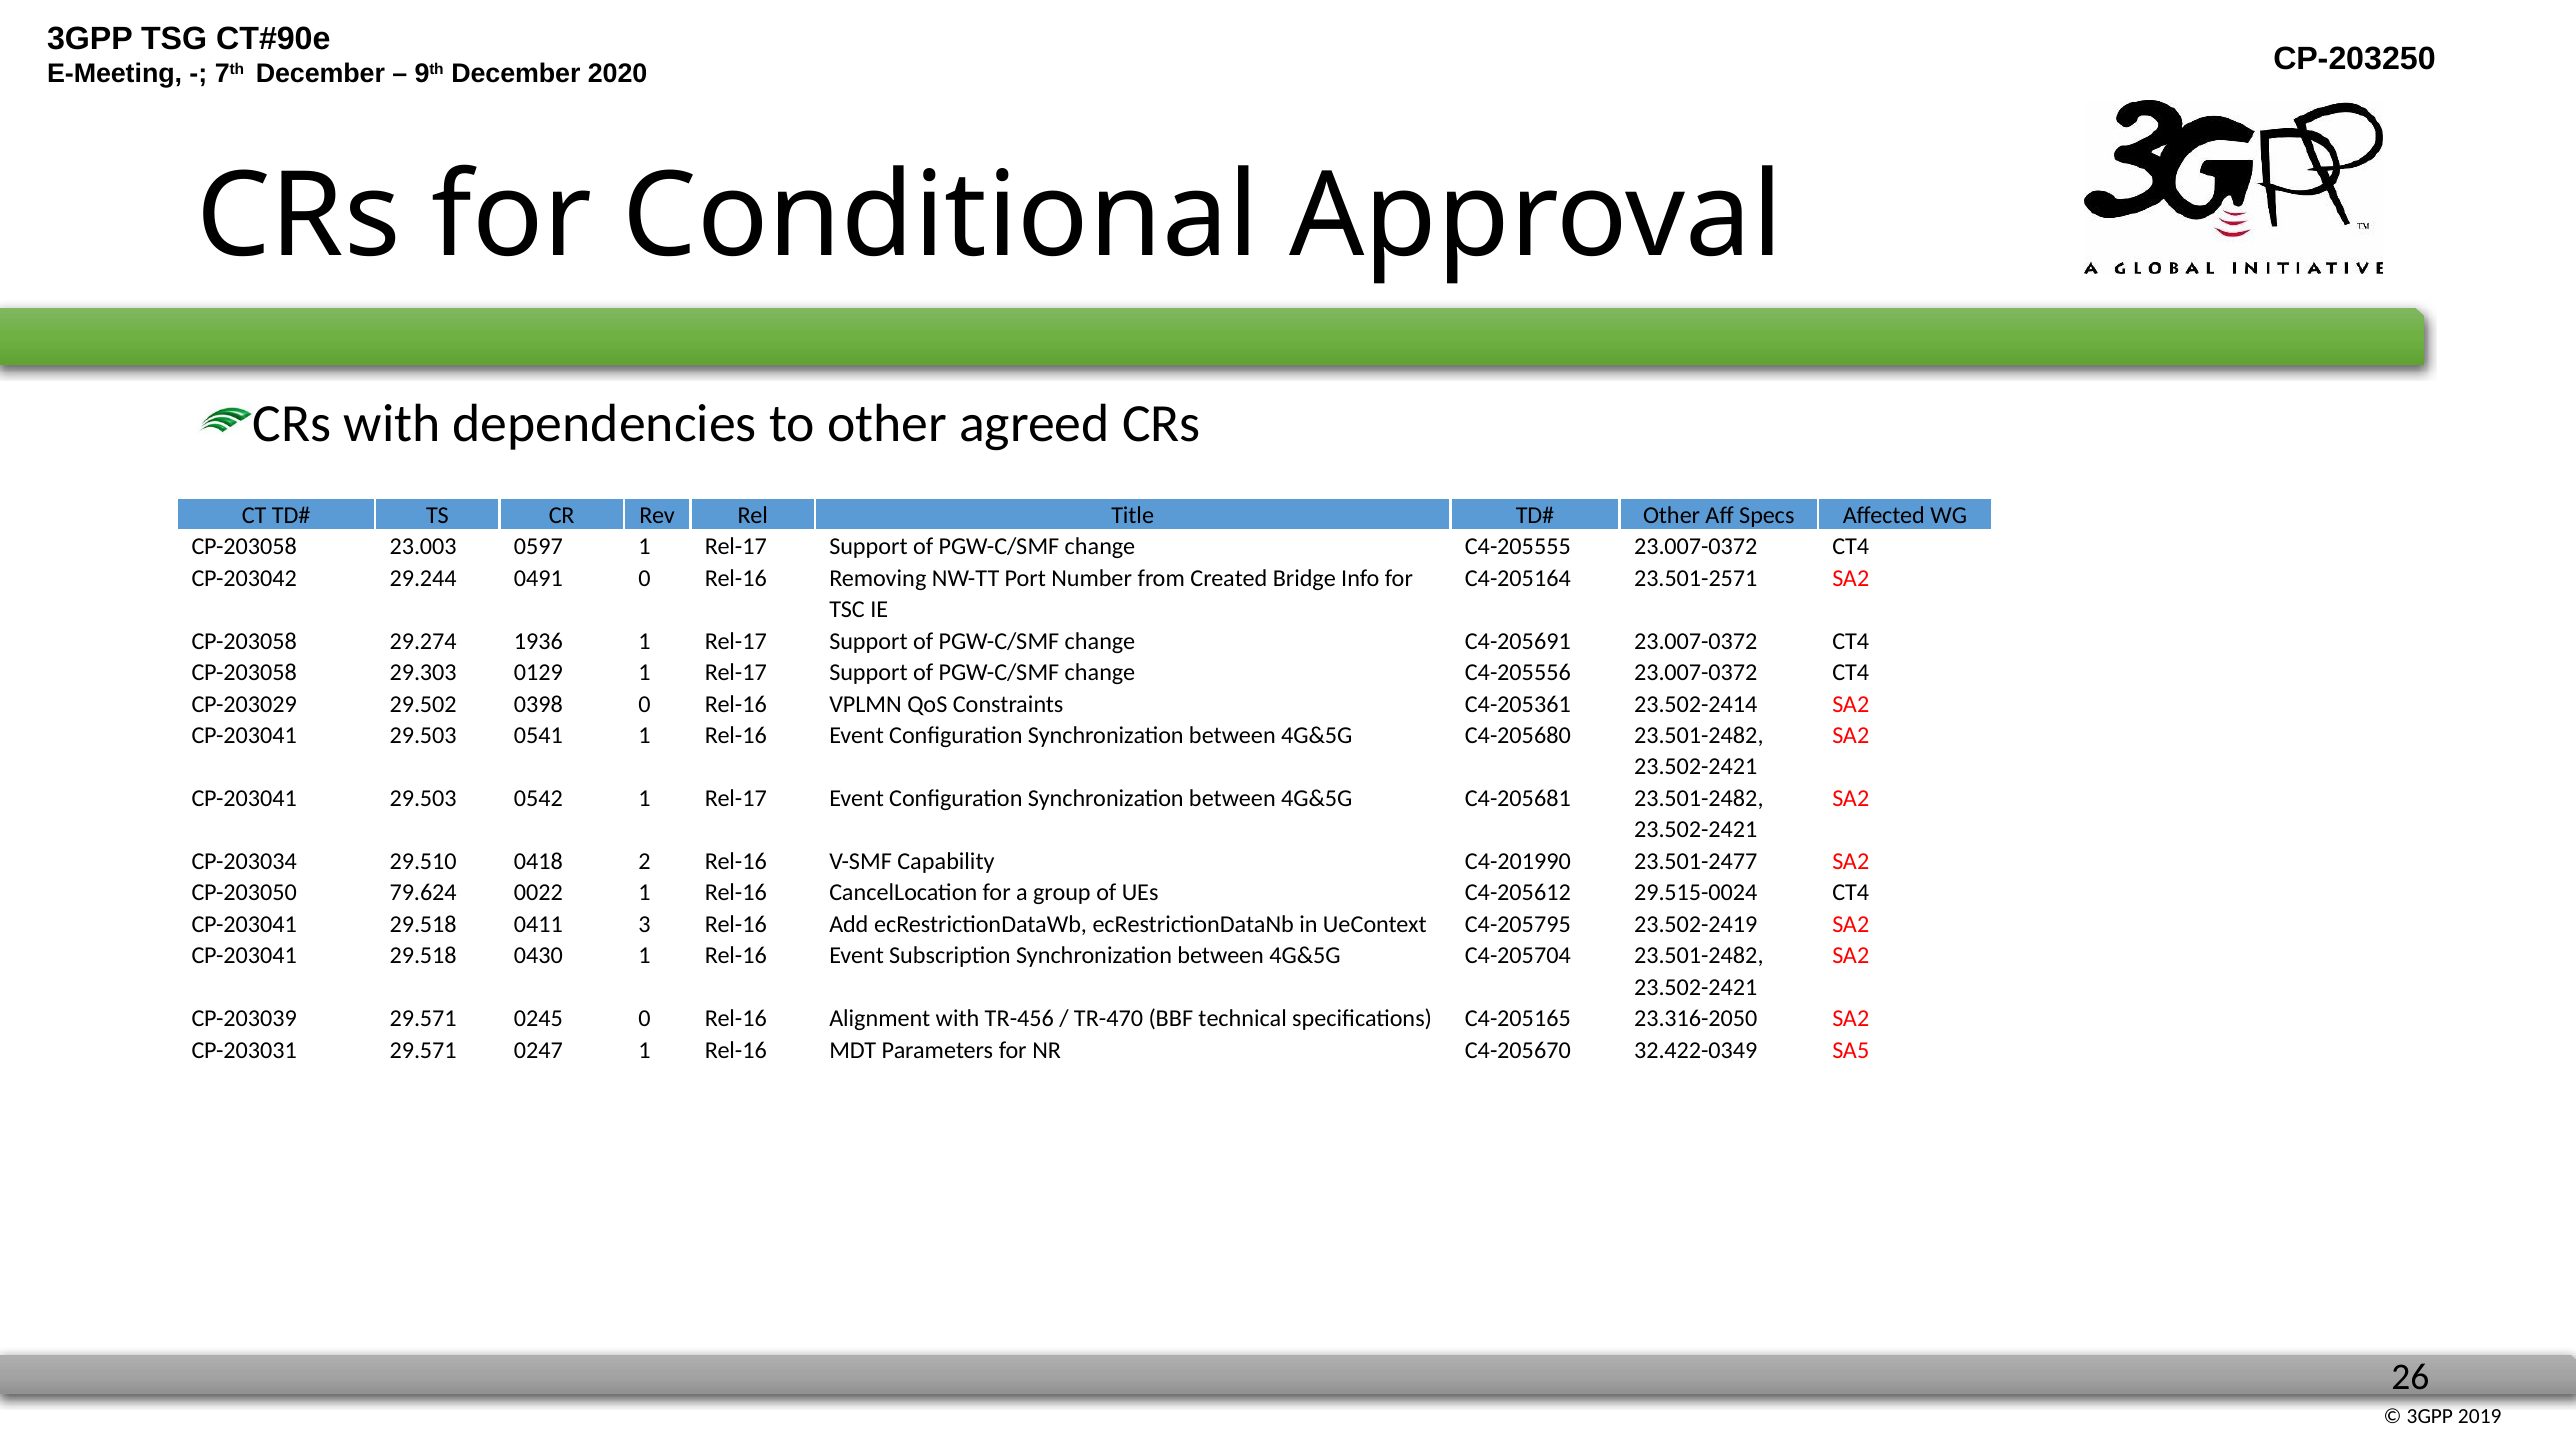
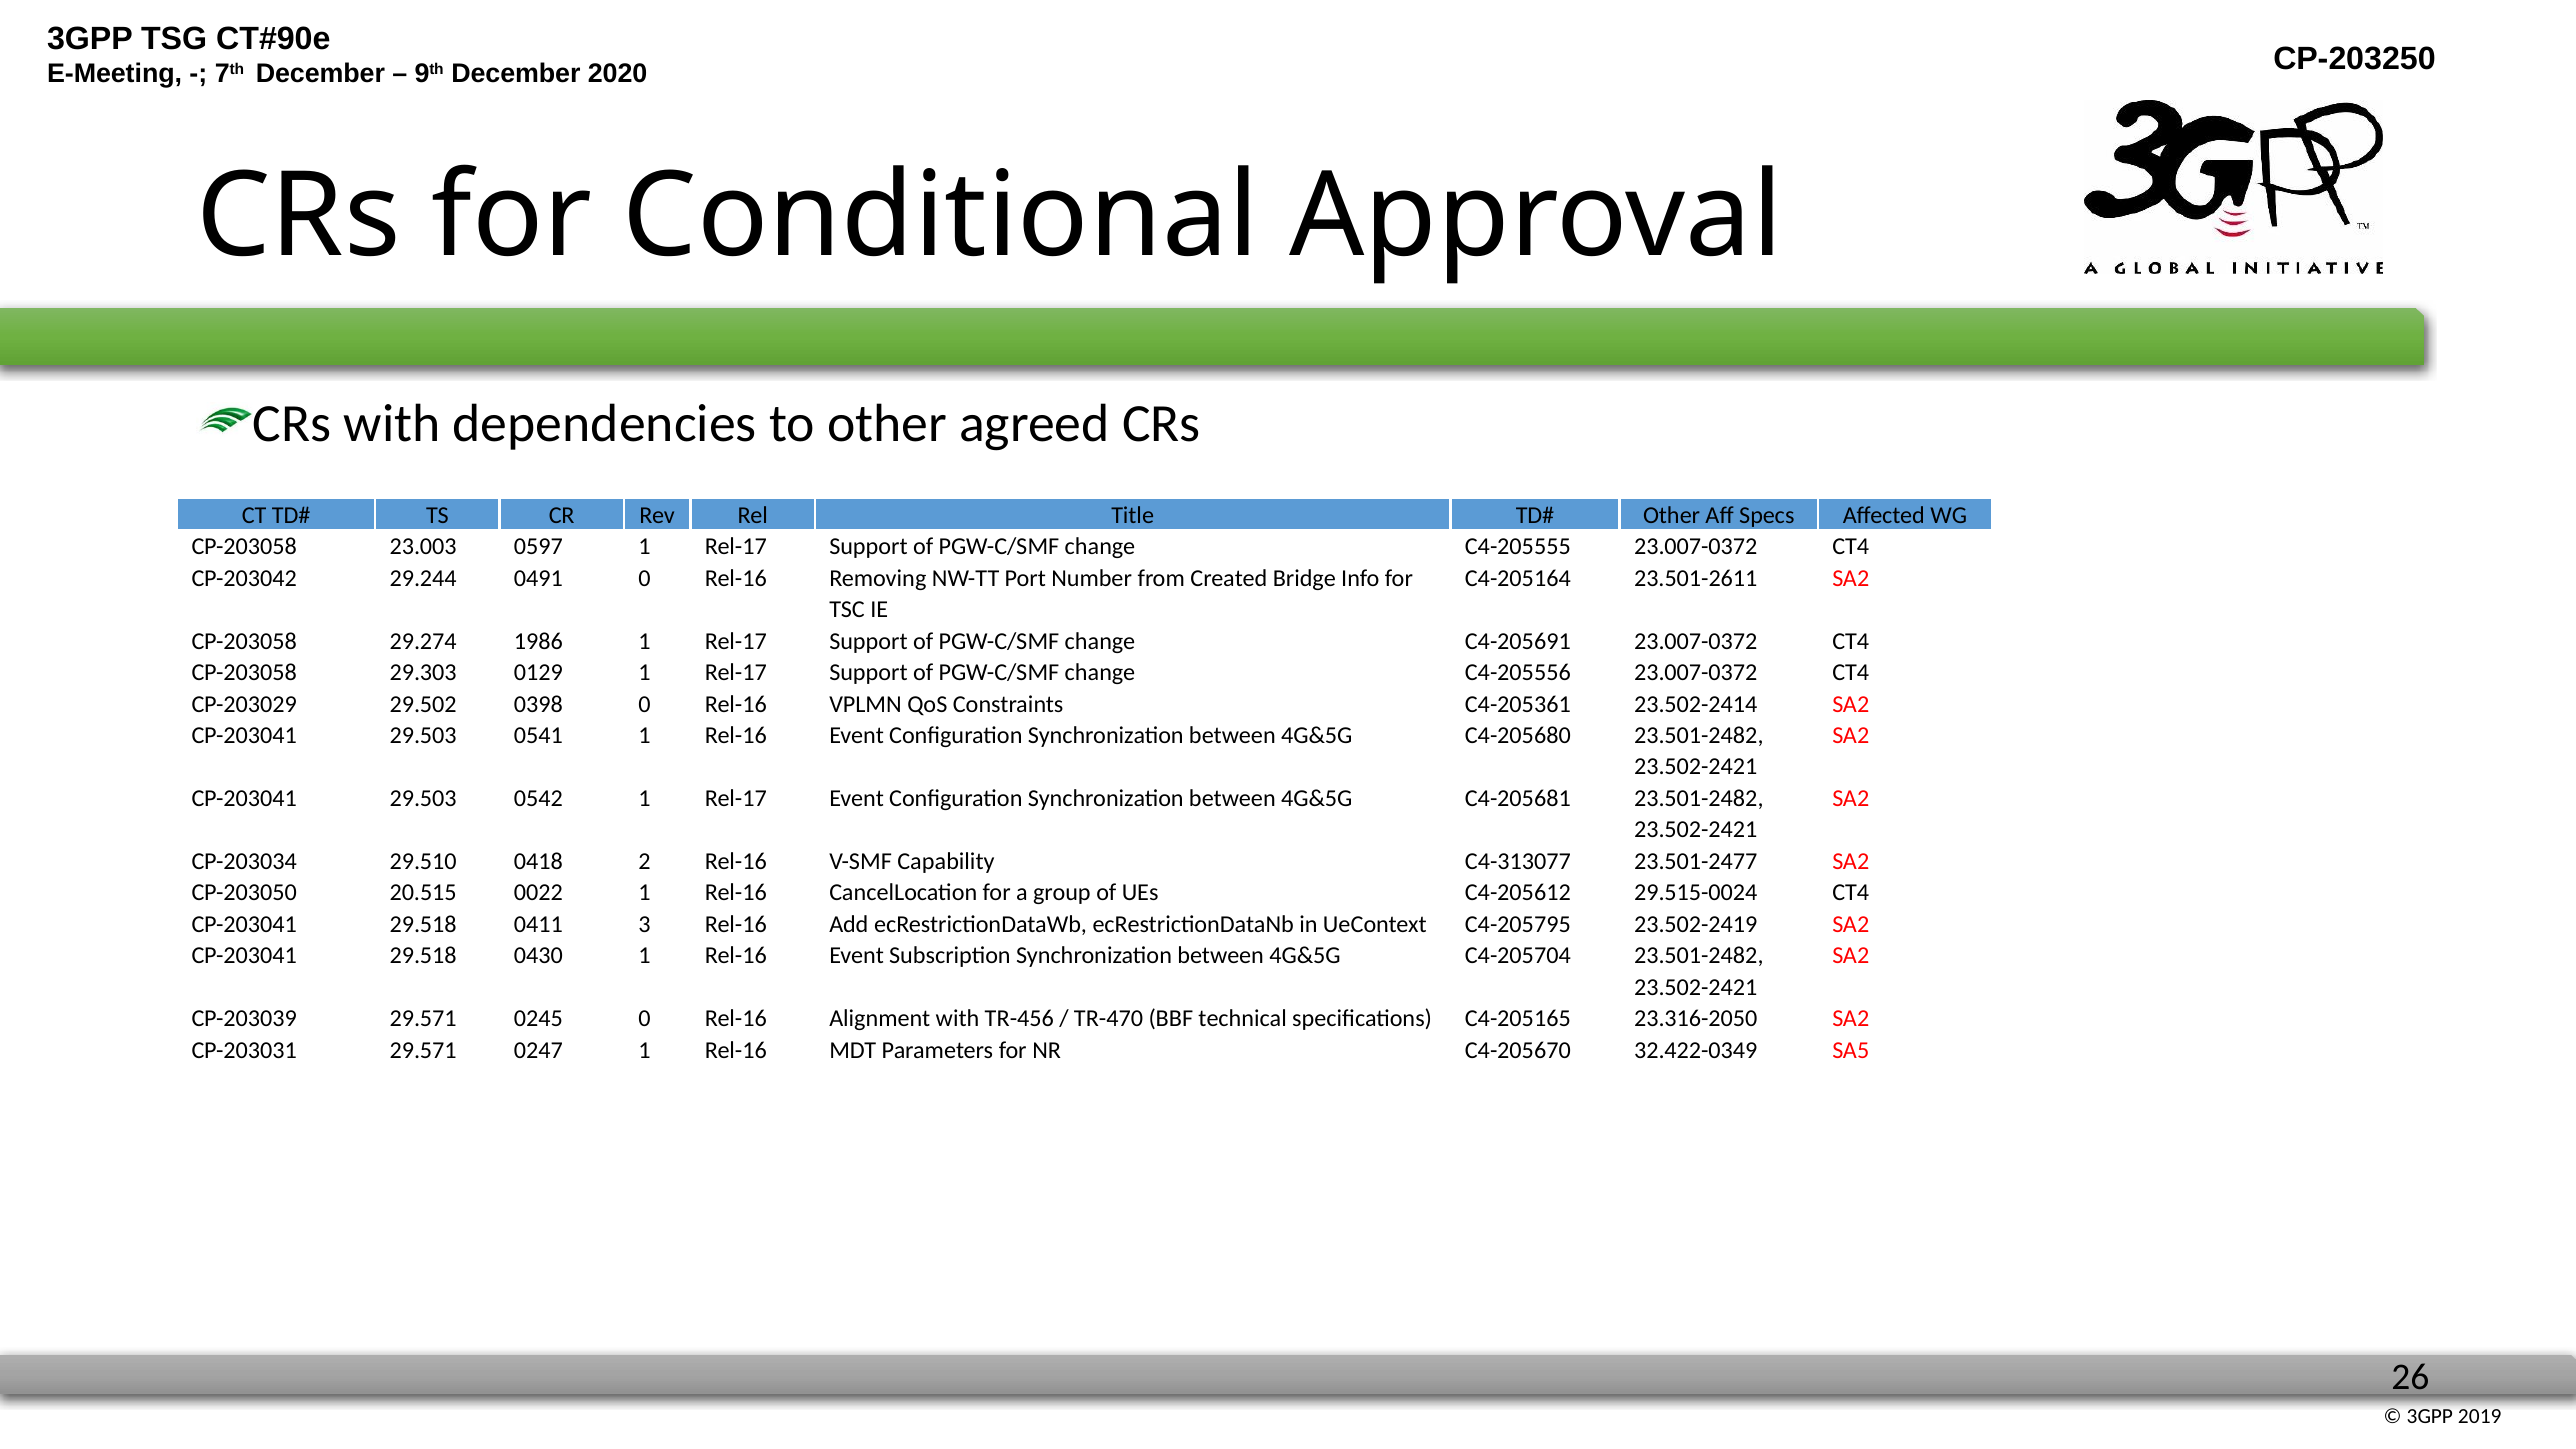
23.501-2571: 23.501-2571 -> 23.501-2611 (1696, 578)
1936: 1936 -> 1986 (538, 641)
C4-201990: C4-201990 -> C4-313077 (1518, 861)
79.624: 79.624 -> 20.515 (423, 893)
